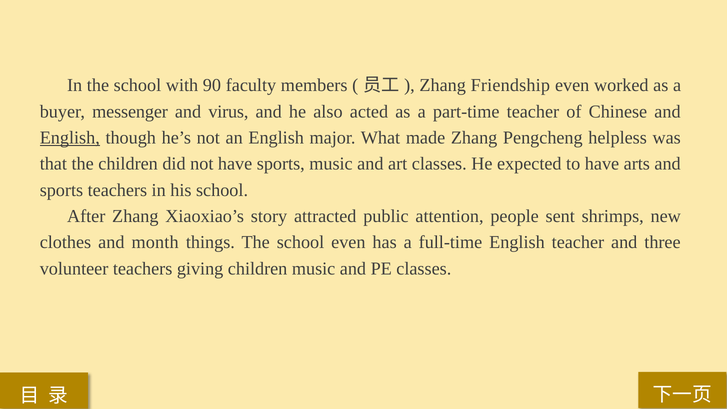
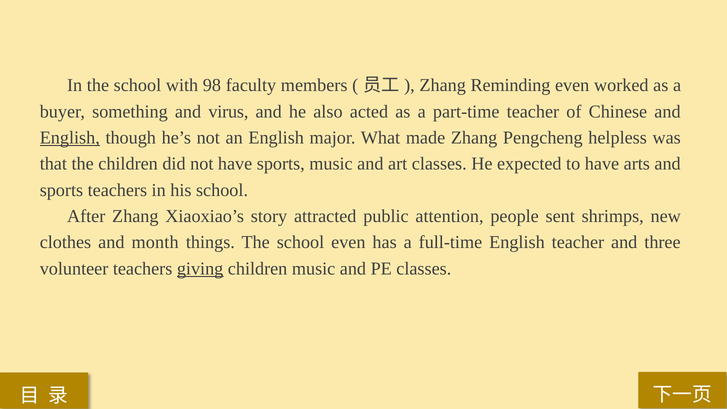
90: 90 -> 98 (212, 85)
Friendship: Friendship -> Reminding (511, 85)
messenger: messenger -> something (130, 112)
giving underline: none -> present (200, 269)
